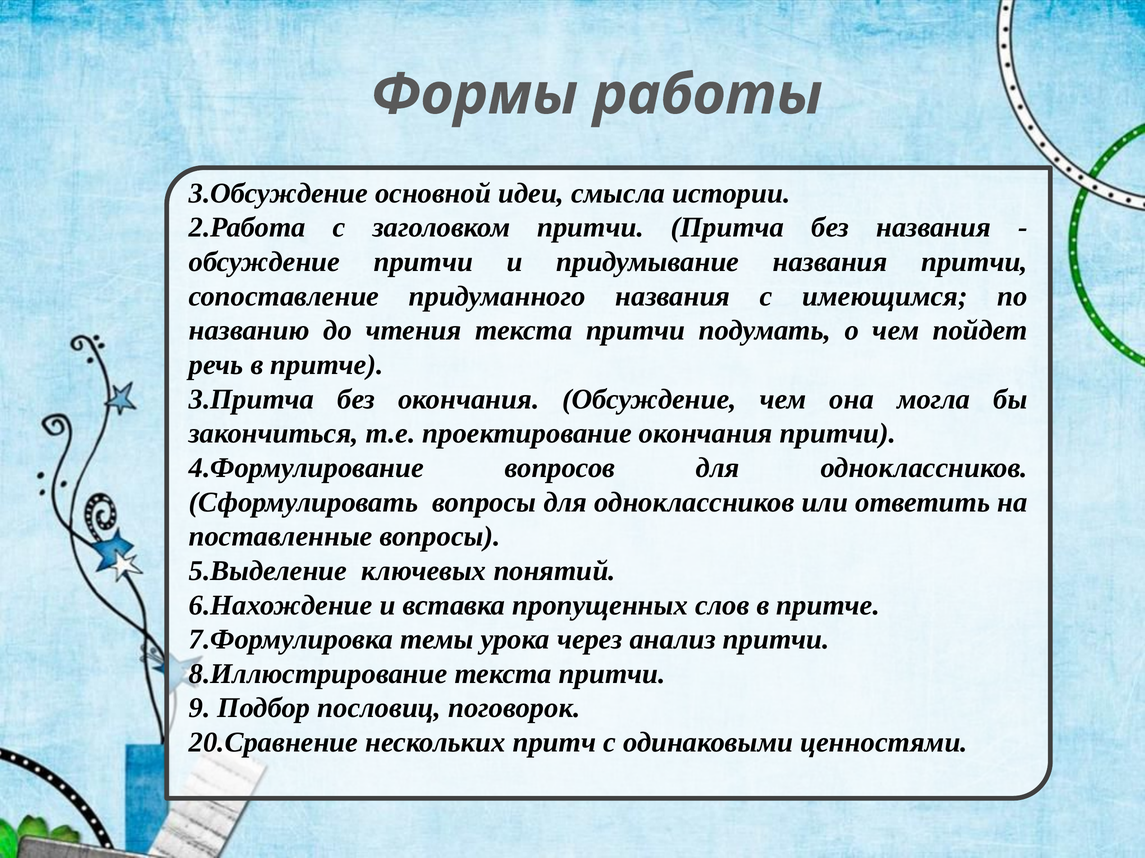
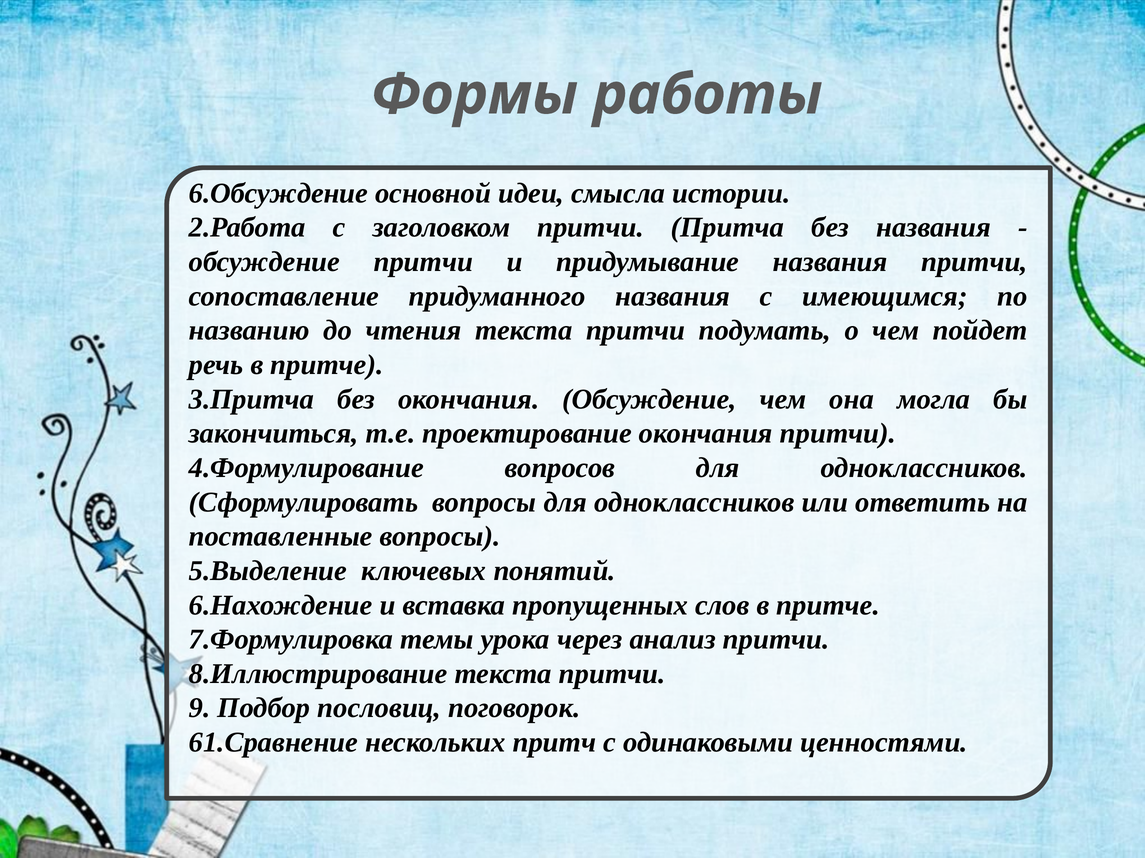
3.Обсуждение: 3.Обсуждение -> 6.Обсуждение (278, 193)
20.Сравнение: 20.Сравнение -> 61.Сравнение (273, 743)
